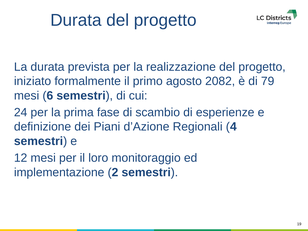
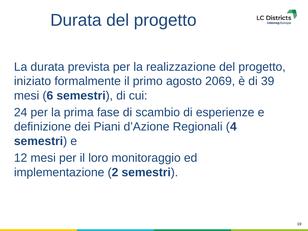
2082: 2082 -> 2069 (220, 81)
79: 79 -> 39 (268, 81)
